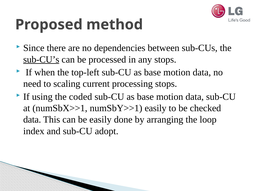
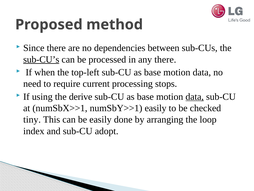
any stops: stops -> there (165, 59)
scaling: scaling -> require (67, 84)
coded: coded -> derive (81, 96)
data underline: none -> present (195, 96)
data: data -> tiny (32, 119)
